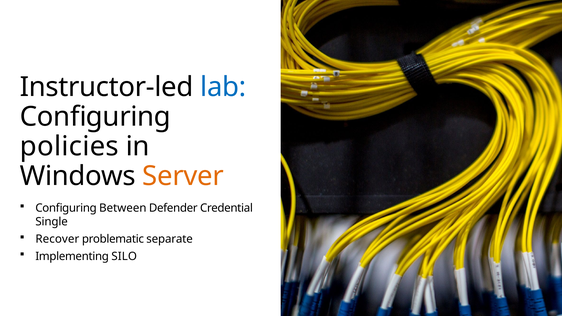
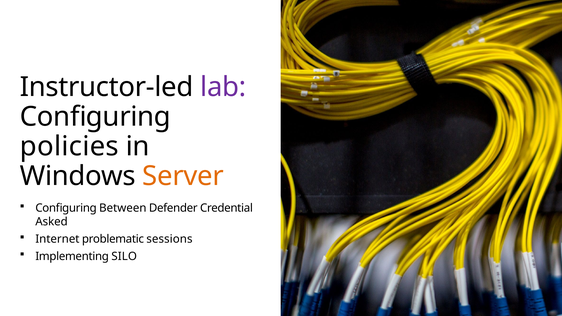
lab colour: blue -> purple (223, 87)
Single: Single -> Asked (52, 222)
Recover: Recover -> Internet (57, 239)
separate: separate -> sessions (169, 239)
